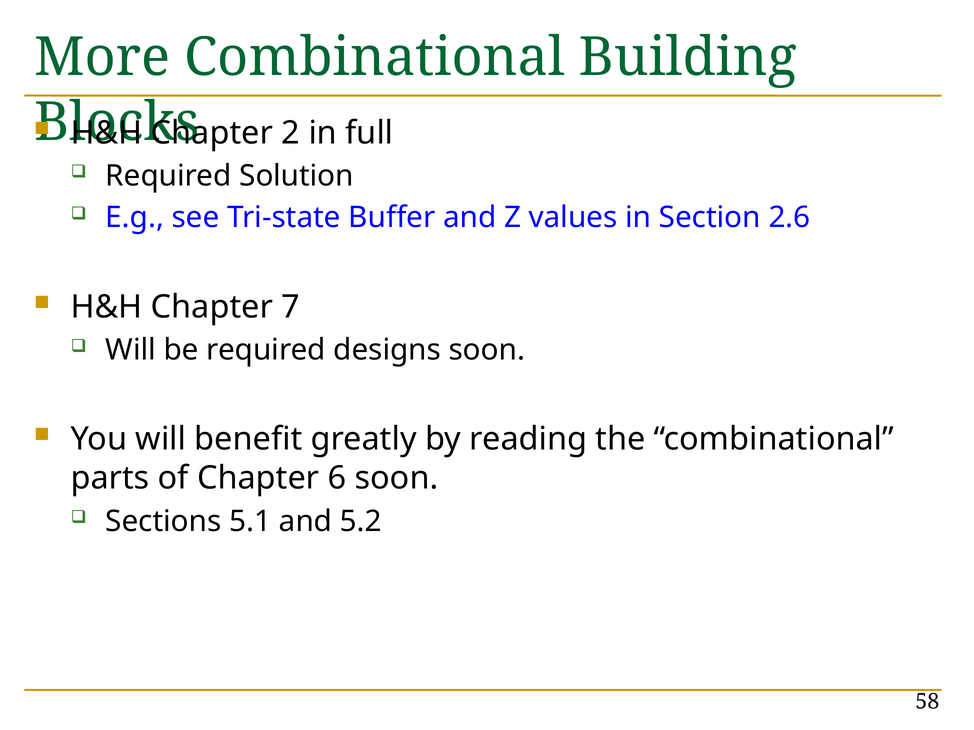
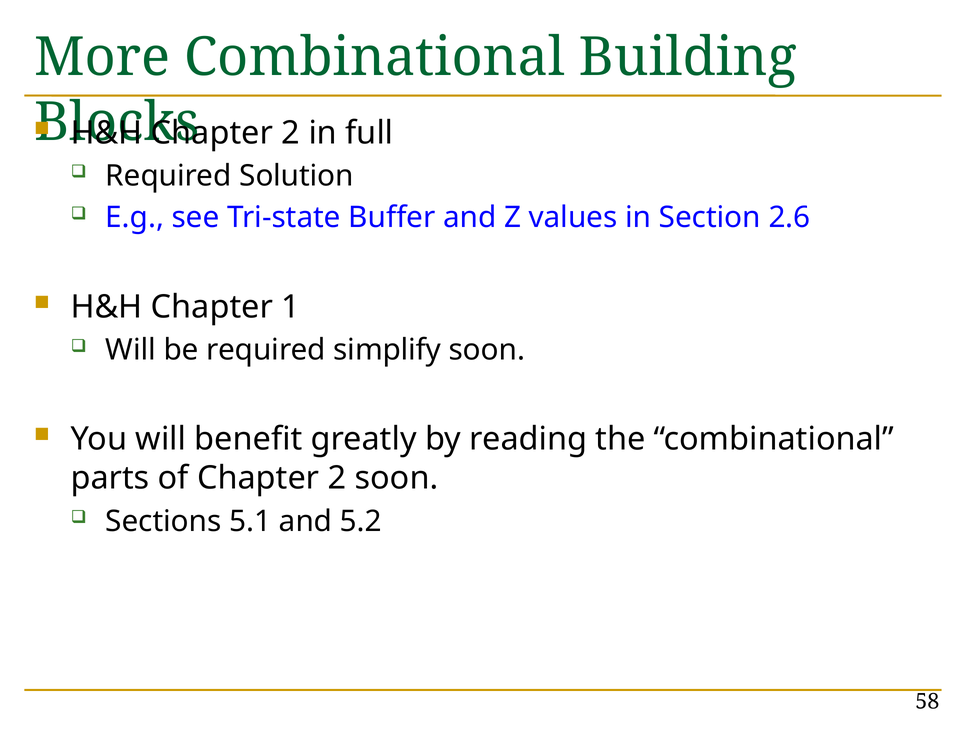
7: 7 -> 1 (291, 307)
designs: designs -> simplify (387, 350)
of Chapter 6: 6 -> 2 (337, 479)
